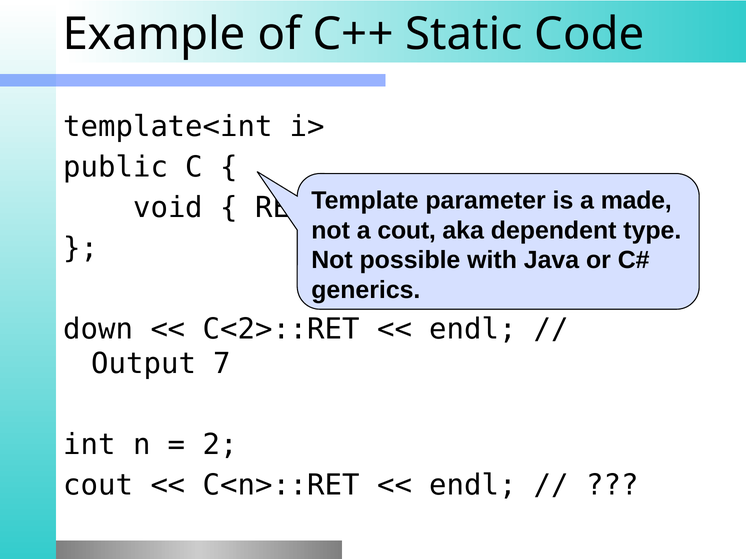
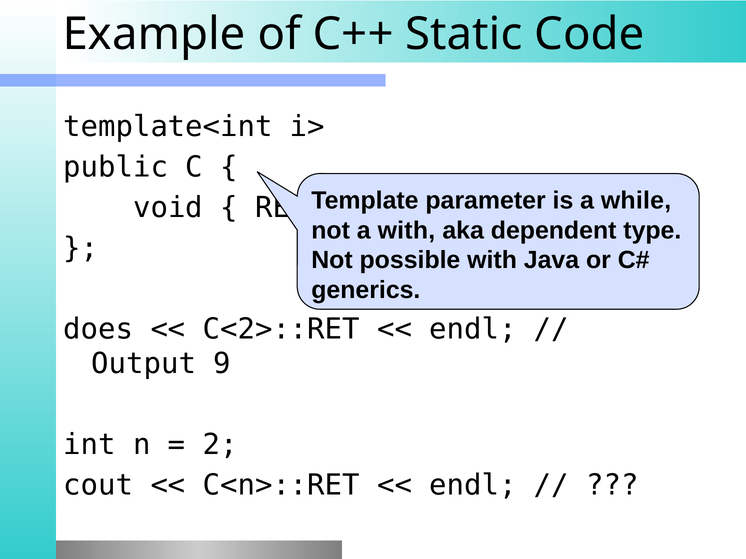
made: made -> while (636, 201)
a cout: cout -> with (406, 231)
down: down -> does (98, 329)
7: 7 -> 9 (222, 364)
